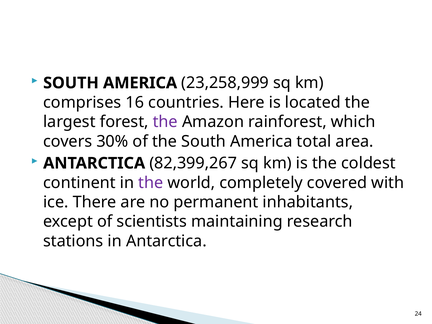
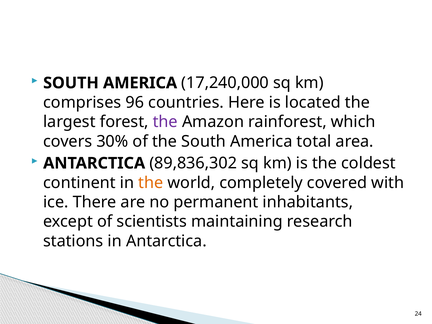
23,258,999: 23,258,999 -> 17,240,000 (225, 83)
16: 16 -> 96 (135, 102)
82,399,267: 82,399,267 -> 89,836,302 (193, 163)
the colour: purple -> orange (151, 183)
